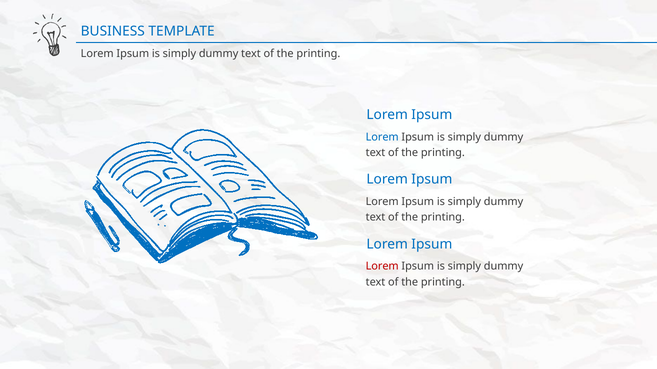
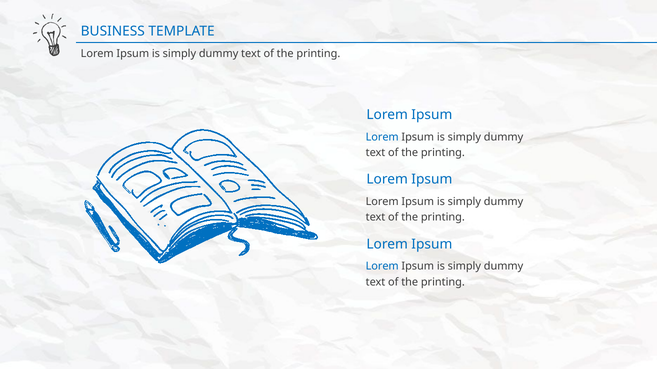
Lorem colour: red -> blue (382, 267)
